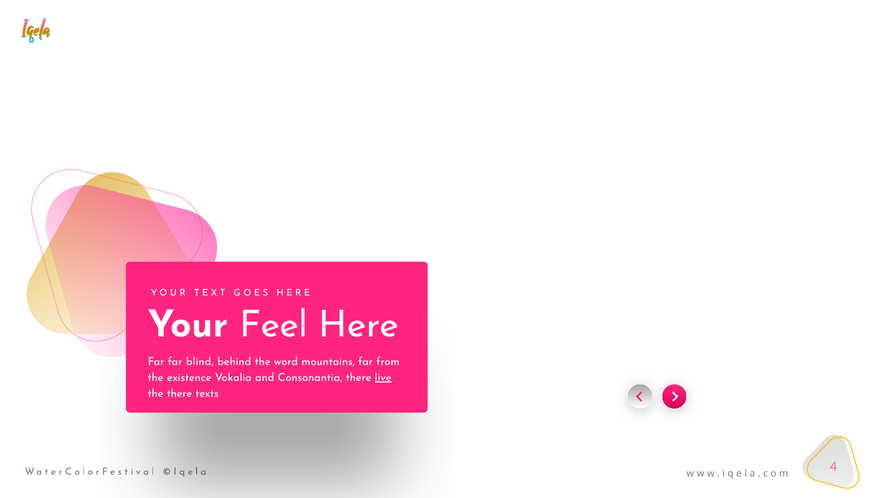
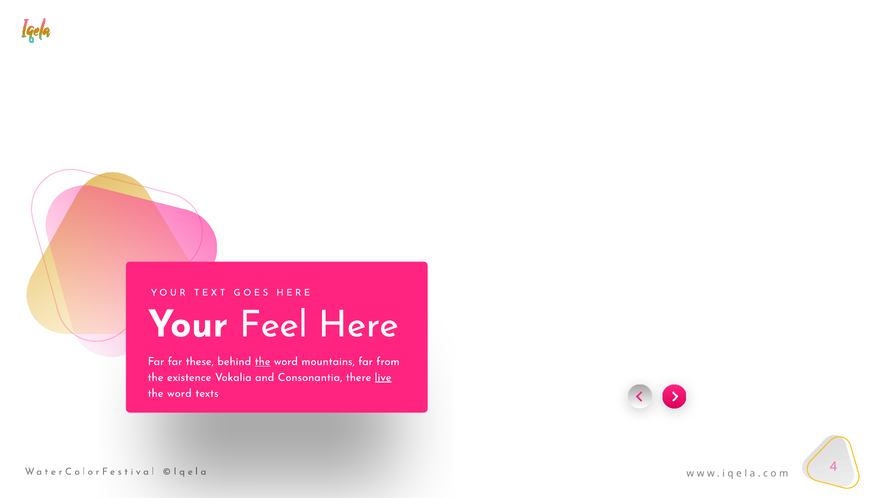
blind: blind -> these (200, 362)
the underline: none -> present (263, 362)
there: there -> word (179, 394)
